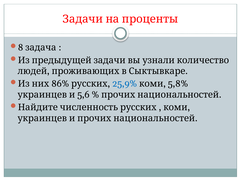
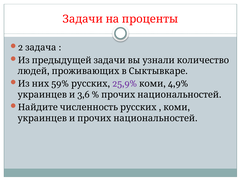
8: 8 -> 2 (21, 47)
86%: 86% -> 59% (60, 84)
25,9% colour: blue -> purple (125, 84)
5,8%: 5,8% -> 4,9% (178, 84)
5,6: 5,6 -> 3,6 (83, 95)
